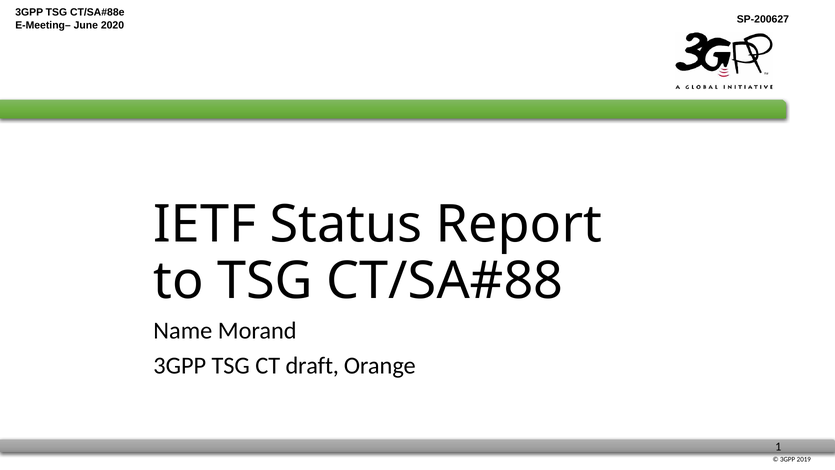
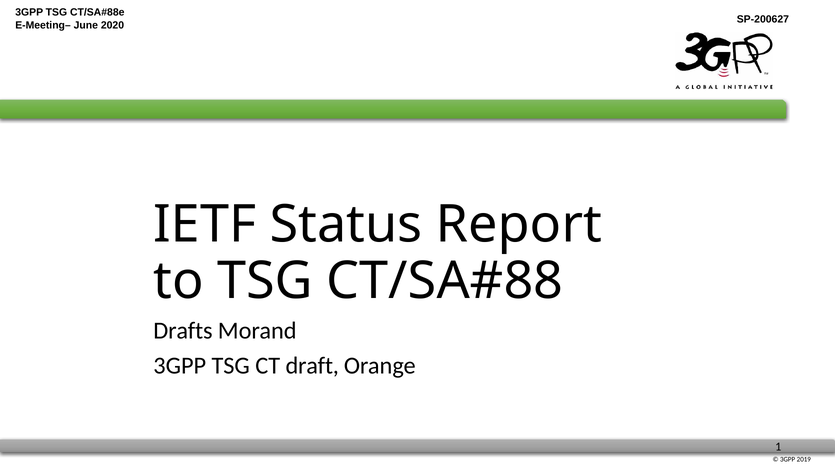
Name: Name -> Drafts (183, 330)
